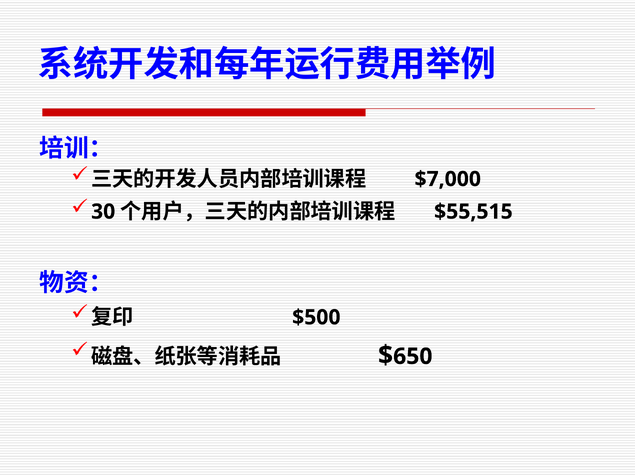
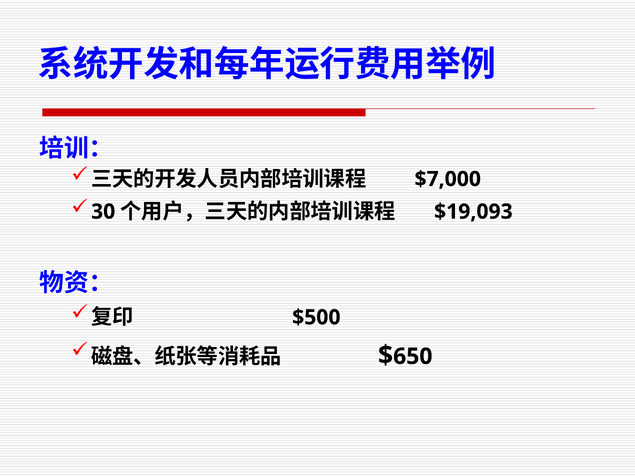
$55,515: $55,515 -> $19,093 (473, 212)
